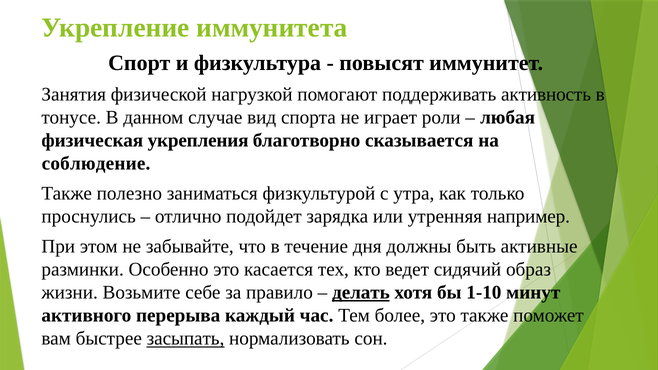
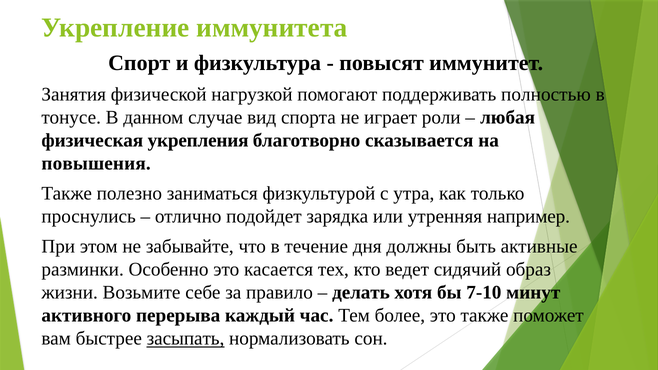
активность: активность -> полностью (546, 95)
соблюдение: соблюдение -> повышения (96, 164)
делать underline: present -> none (361, 293)
1-10: 1-10 -> 7-10 (484, 293)
